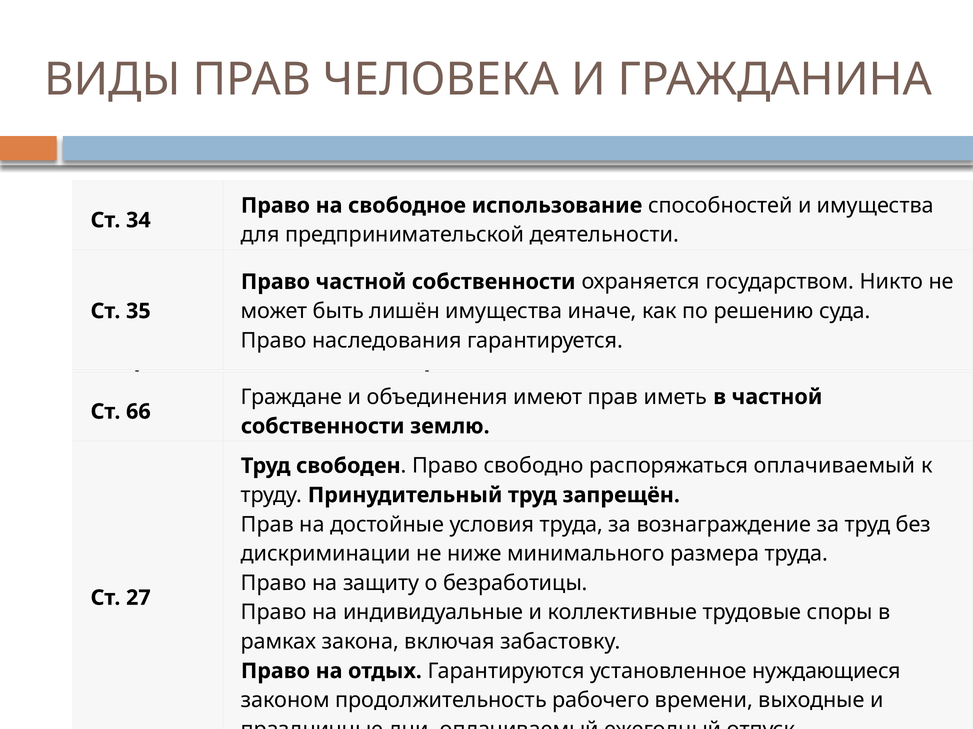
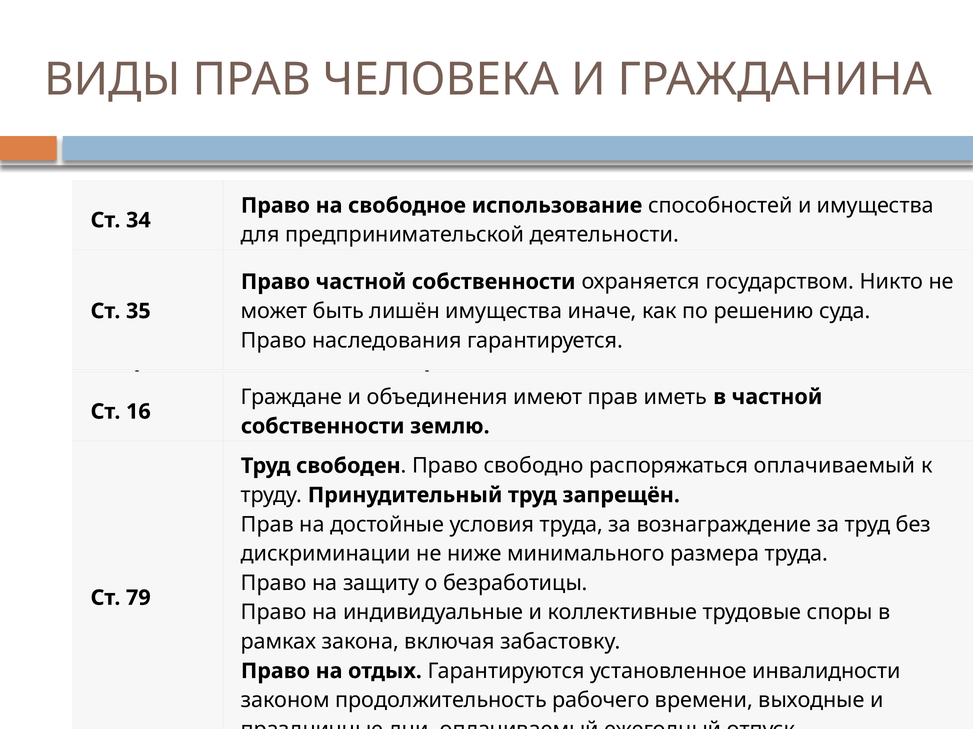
66: 66 -> 16 (138, 412)
27: 27 -> 79 (138, 598)
нуждающиеся: нуждающиеся -> инвалидности (827, 672)
